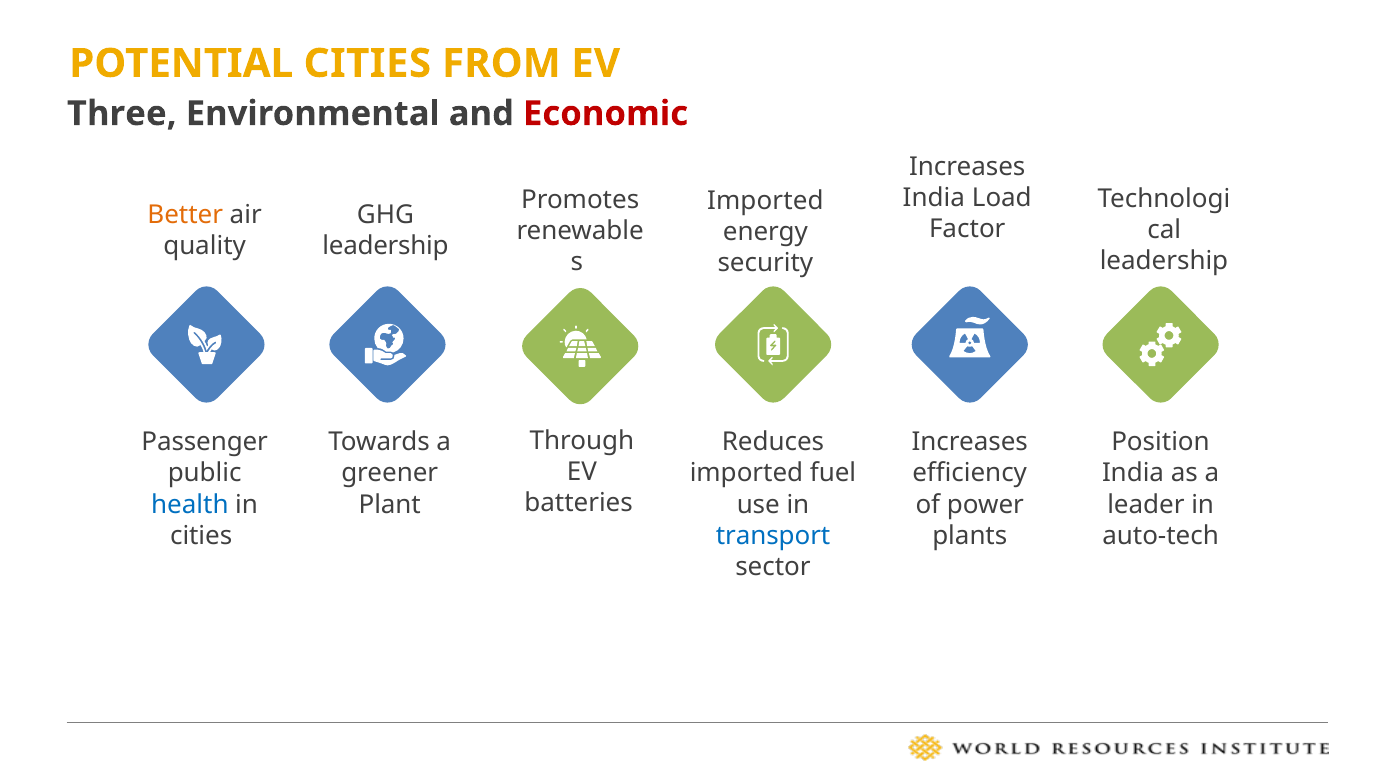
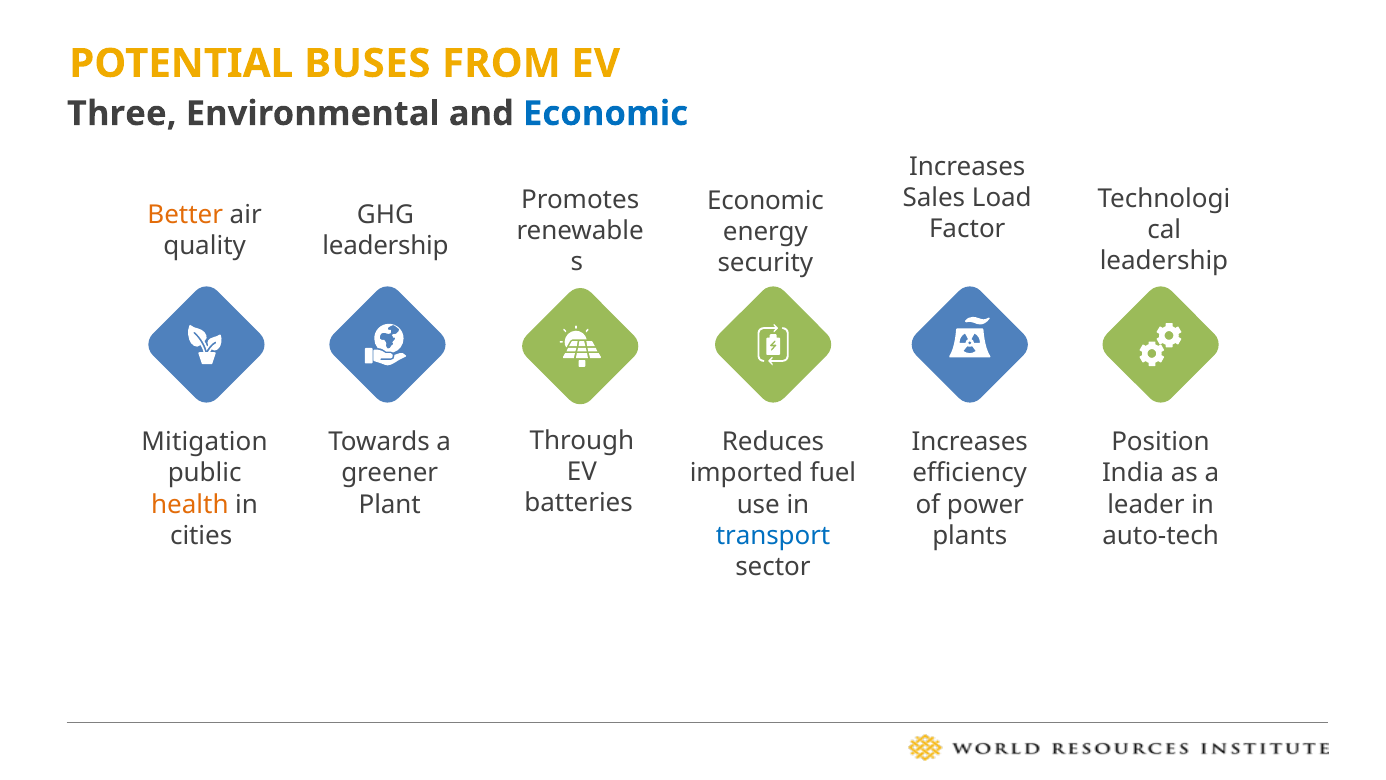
POTENTIAL CITIES: CITIES -> BUSES (367, 64)
Economic colour: red -> blue (606, 114)
India: India -> Sales (934, 198)
Imported: Imported -> Economic (765, 201)
Passenger: Passenger -> Mitigation (205, 442)
health colour: blue -> orange (190, 504)
